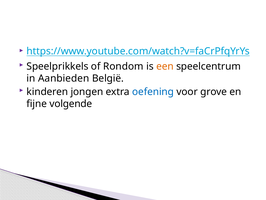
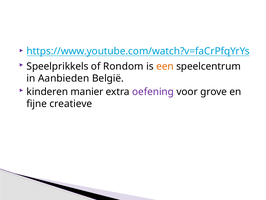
jongen: jongen -> manier (87, 92)
oefening colour: blue -> purple (153, 92)
volgende: volgende -> creatieve (71, 104)
